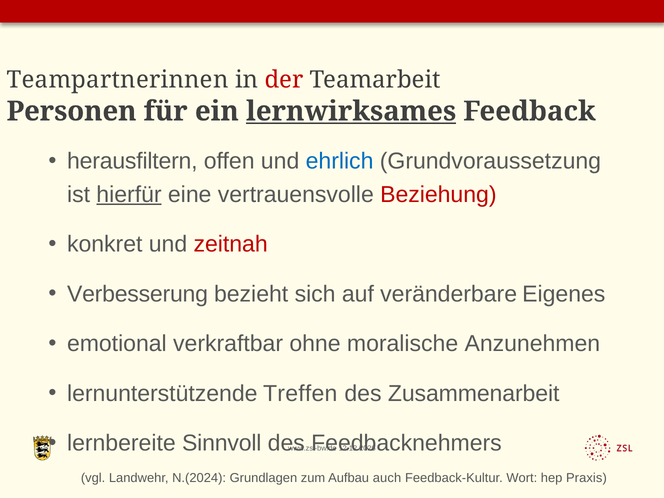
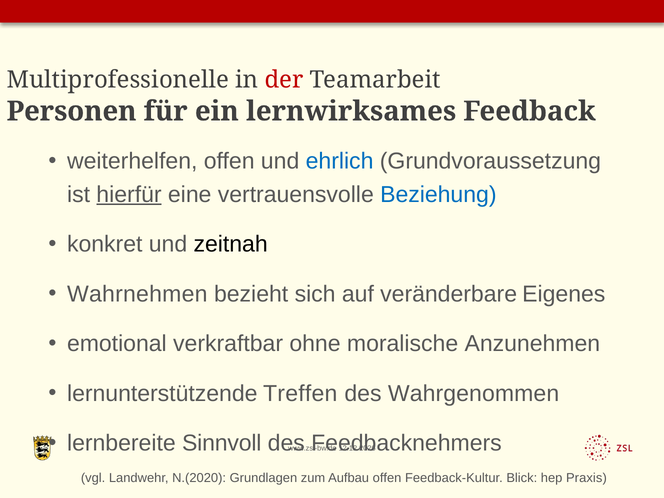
Teampartnerinnen: Teampartnerinnen -> Multiprofessionelle (118, 80)
lernwirksames underline: present -> none (351, 111)
herausfiltern: herausfiltern -> weiterhelfen (132, 161)
Beziehung colour: red -> blue (438, 195)
zeitnah colour: red -> black (231, 244)
Verbesserung: Verbesserung -> Wahrnehmen (137, 294)
Zusammenarbeit: Zusammenarbeit -> Wahrgenommen (474, 394)
N.(2024: N.(2024 -> N.(2020 (199, 478)
Aufbau auch: auch -> offen (387, 478)
Wort: Wort -> Blick (522, 478)
